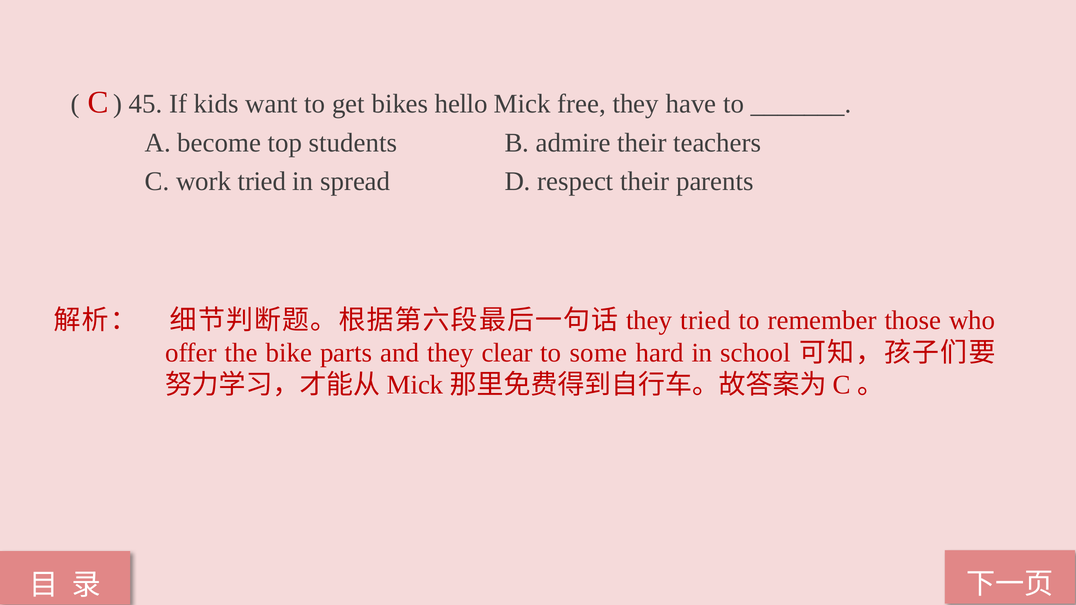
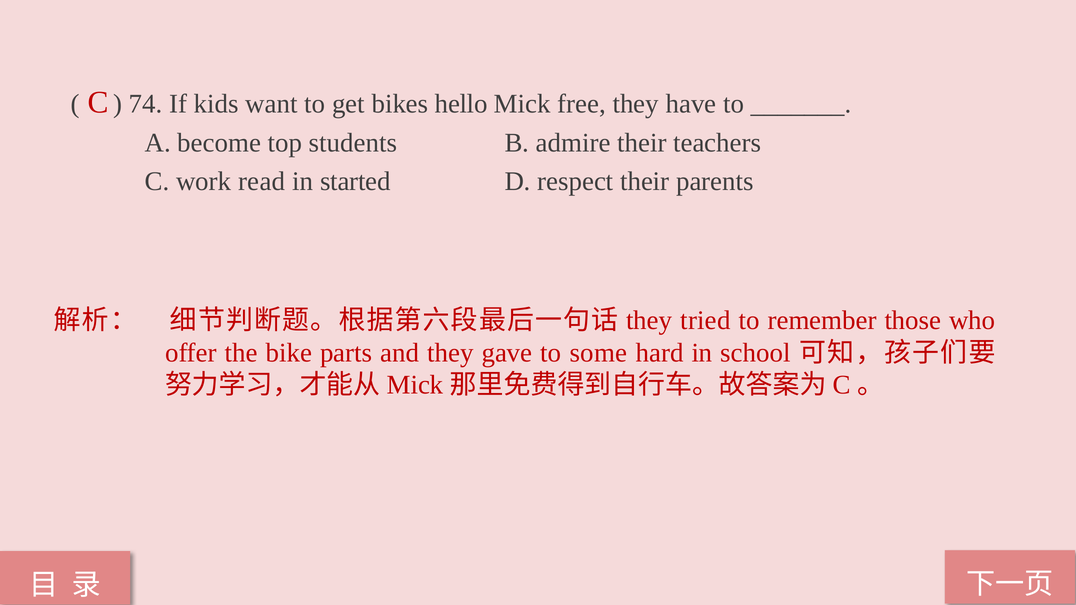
45: 45 -> 74 (146, 104)
work tried: tried -> read (262, 181)
spread: spread -> started (355, 181)
clear: clear -> gave (507, 353)
